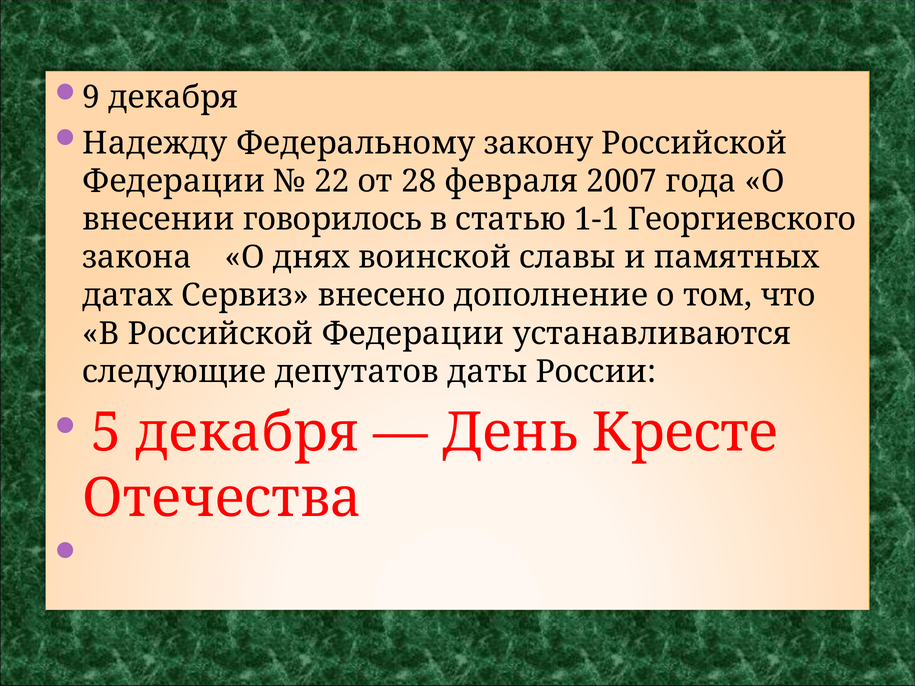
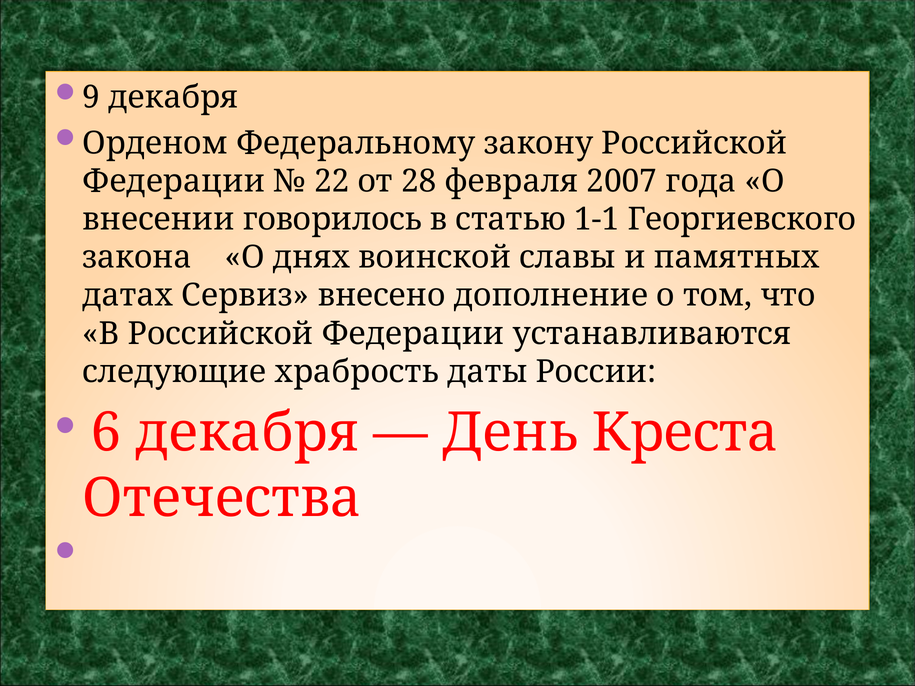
Надежду: Надежду -> Орденом (155, 143)
депутатов: депутатов -> храбрость (357, 372)
5: 5 -> 6 (106, 433)
Кресте: Кресте -> Креста (685, 433)
